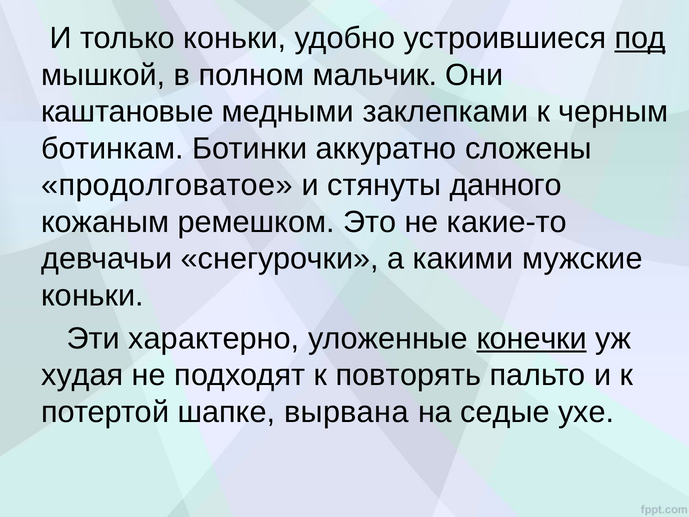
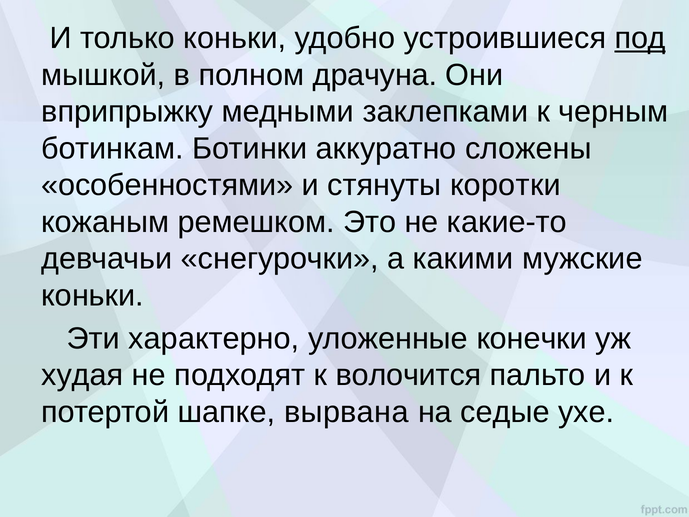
мальчик: мальчик -> драчуна (375, 75)
каштановые: каштановые -> вприпрыжку (127, 112)
продолговатое: продолговатое -> особенностями (167, 185)
данного: данного -> коротки (506, 185)
конечки underline: present -> none (532, 338)
повторять: повторять -> волочится (409, 375)
